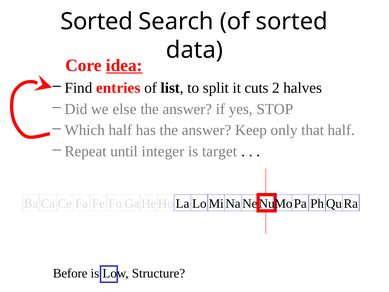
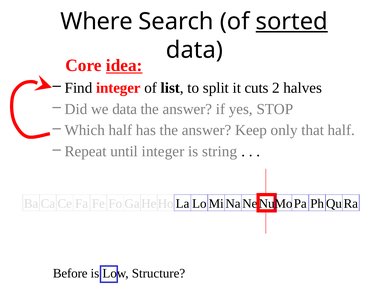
Sorted: Sorted -> Where (97, 21)
sorted underline: none -> present (292, 21)
Find entries: entries -> integer (118, 88)
we else: else -> data (125, 109)
target: target -> string (220, 151)
